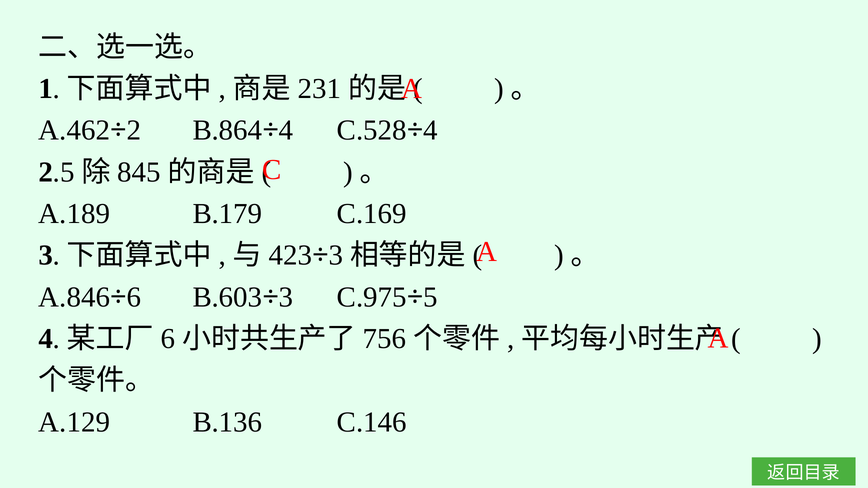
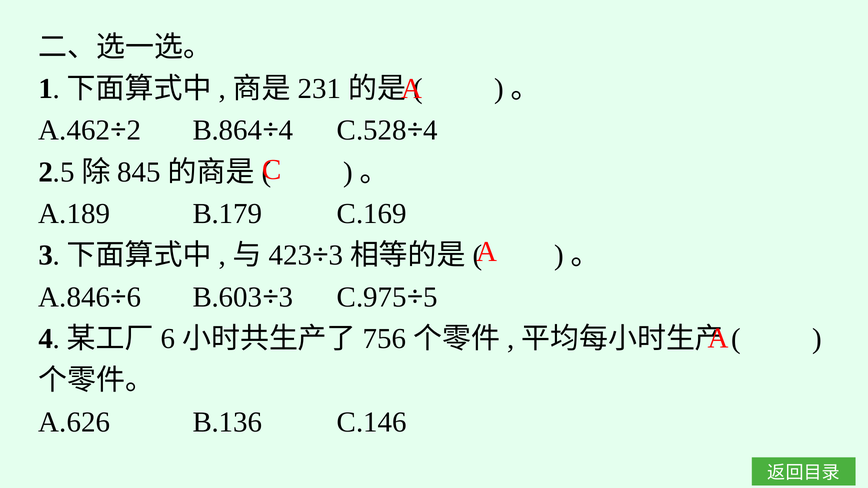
A.129: A.129 -> A.626 (74, 422)
